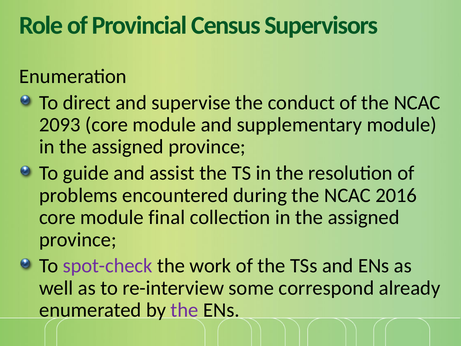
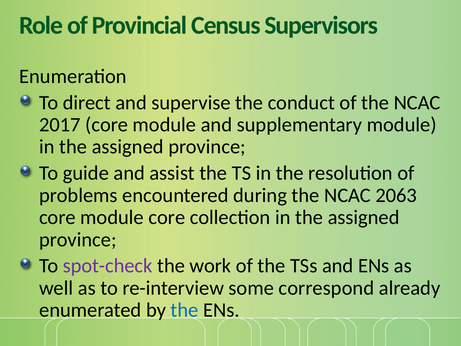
2093: 2093 -> 2017 (60, 125)
2016: 2016 -> 2063 (396, 195)
module final: final -> core (167, 217)
the colour: purple -> blue (185, 310)
